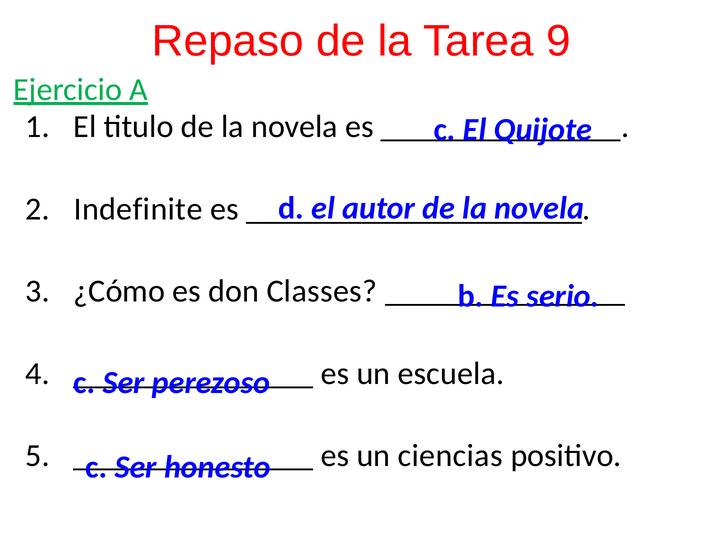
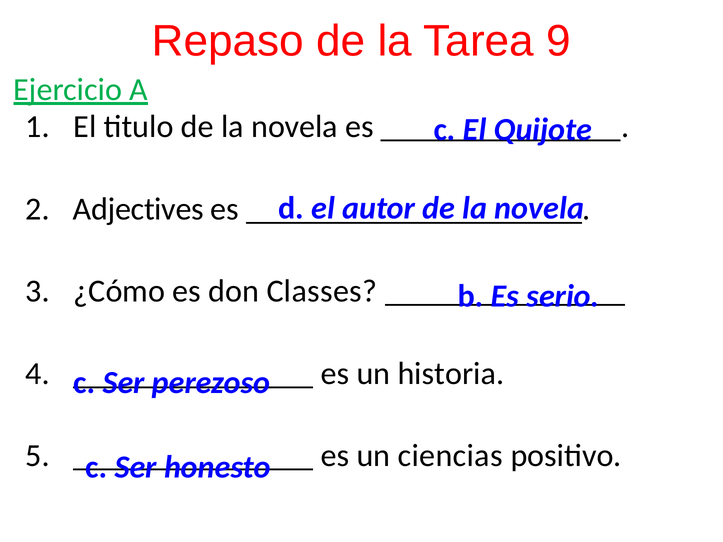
Indefinite: Indefinite -> Adjectives (138, 209)
escuela: escuela -> historia (451, 374)
